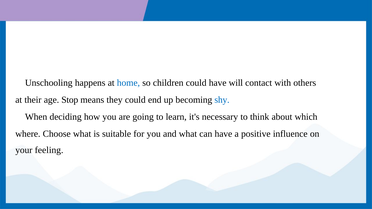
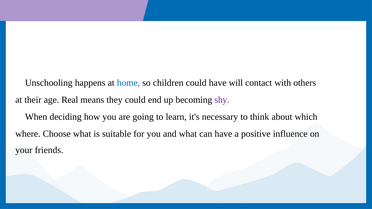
Stop: Stop -> Real (70, 100)
shy colour: blue -> purple (222, 100)
feeling: feeling -> friends (49, 150)
